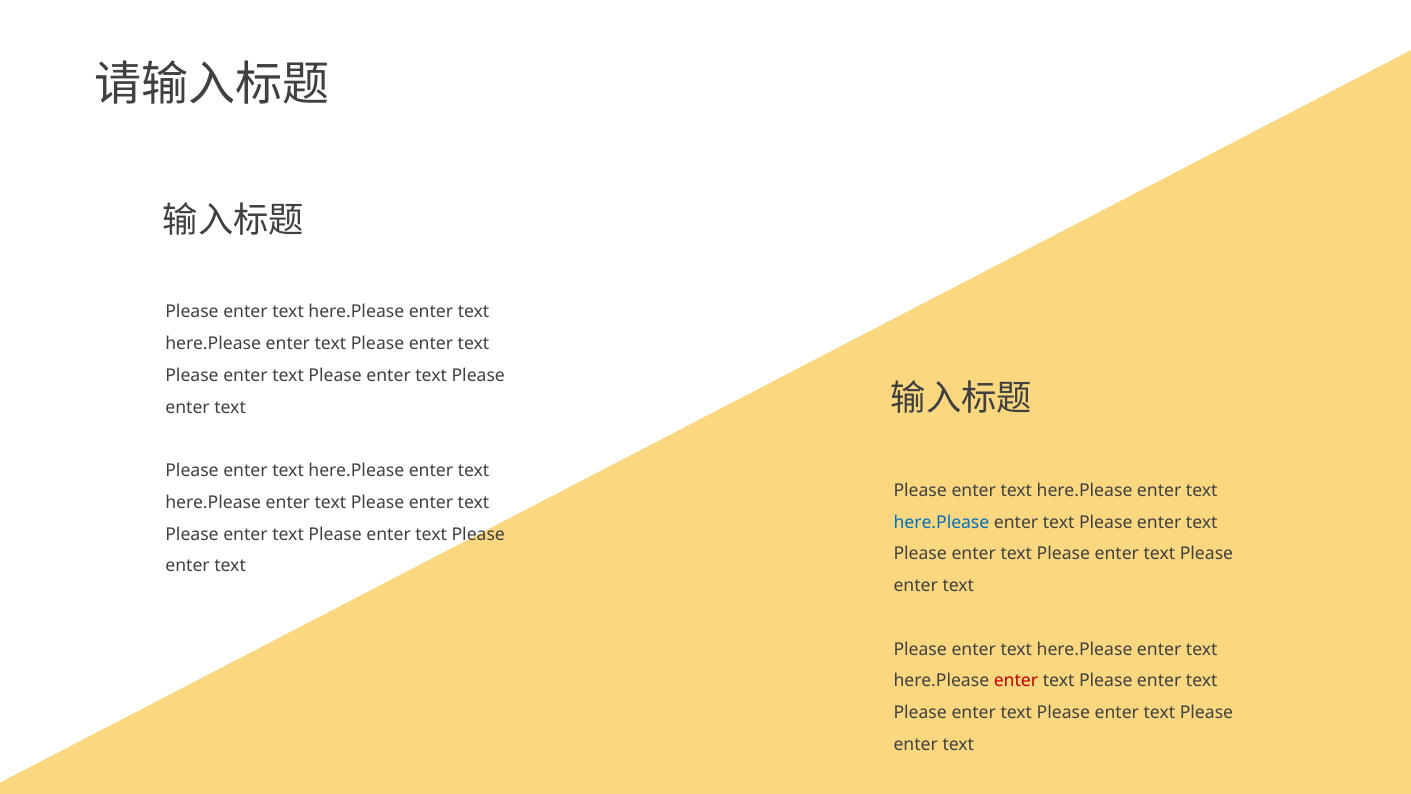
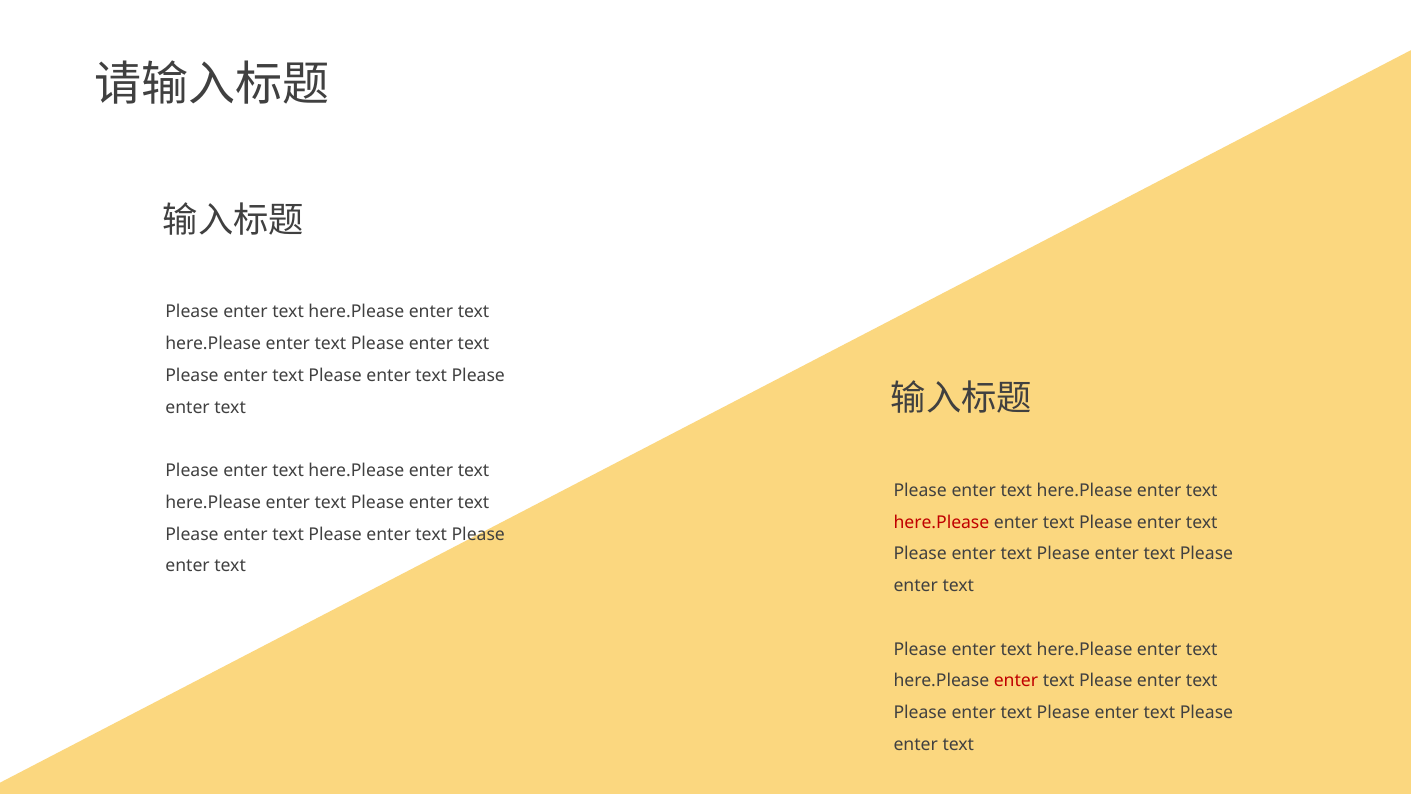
here.Please colour: blue -> red (941, 522)
